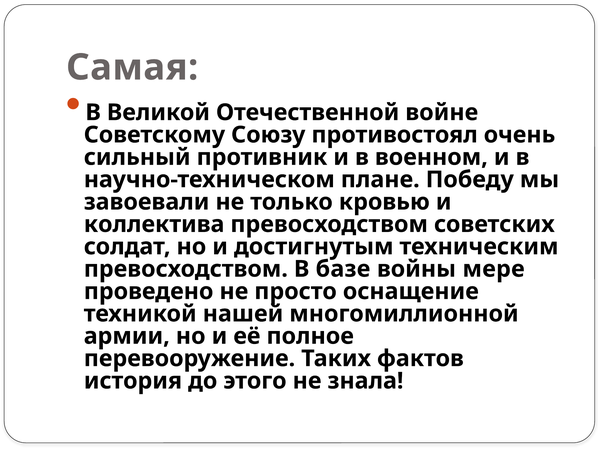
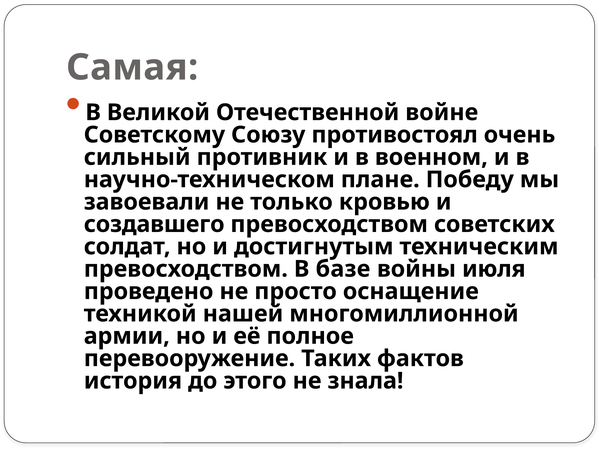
коллектива: коллектива -> создавшего (154, 224)
мере: мере -> июля (494, 269)
